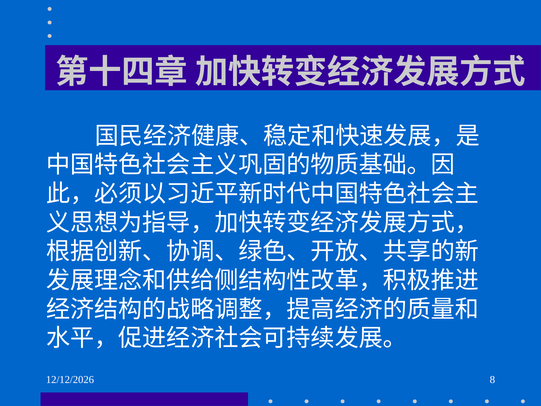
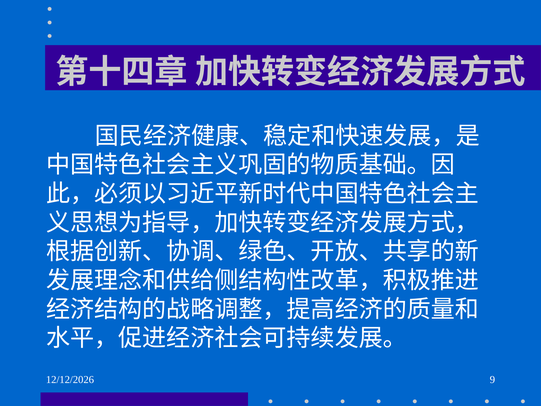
8: 8 -> 9 (492, 379)
